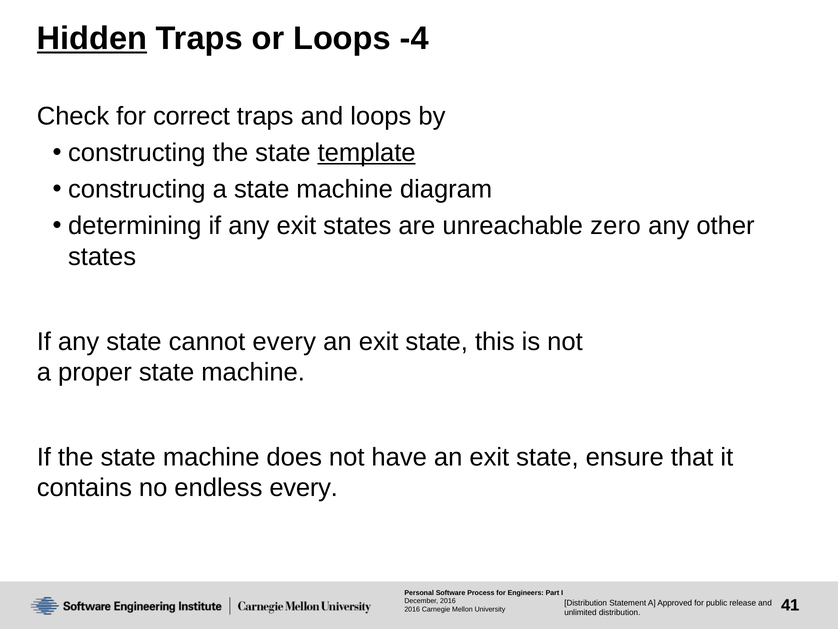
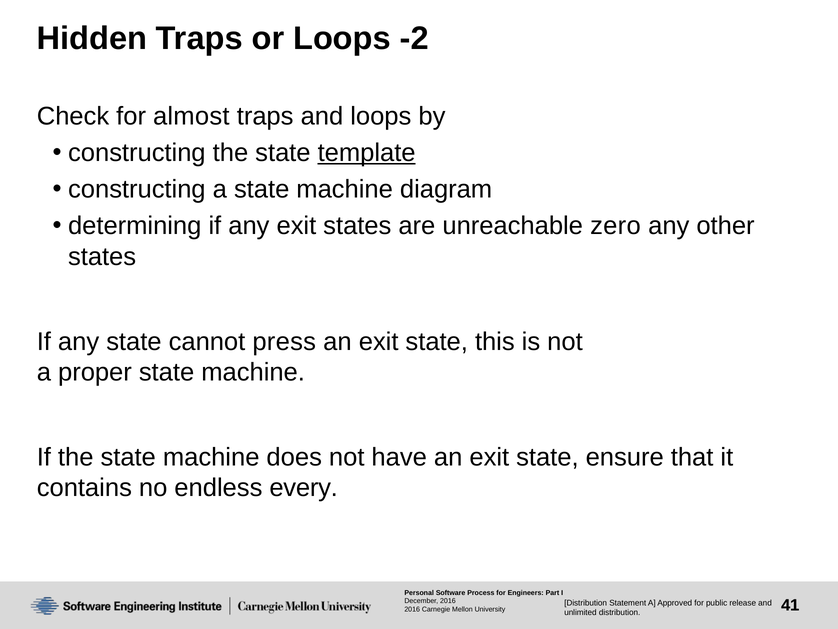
Hidden underline: present -> none (92, 38)
-4: -4 -> -2 (414, 38)
correct: correct -> almost (191, 116)
cannot every: every -> press (284, 341)
